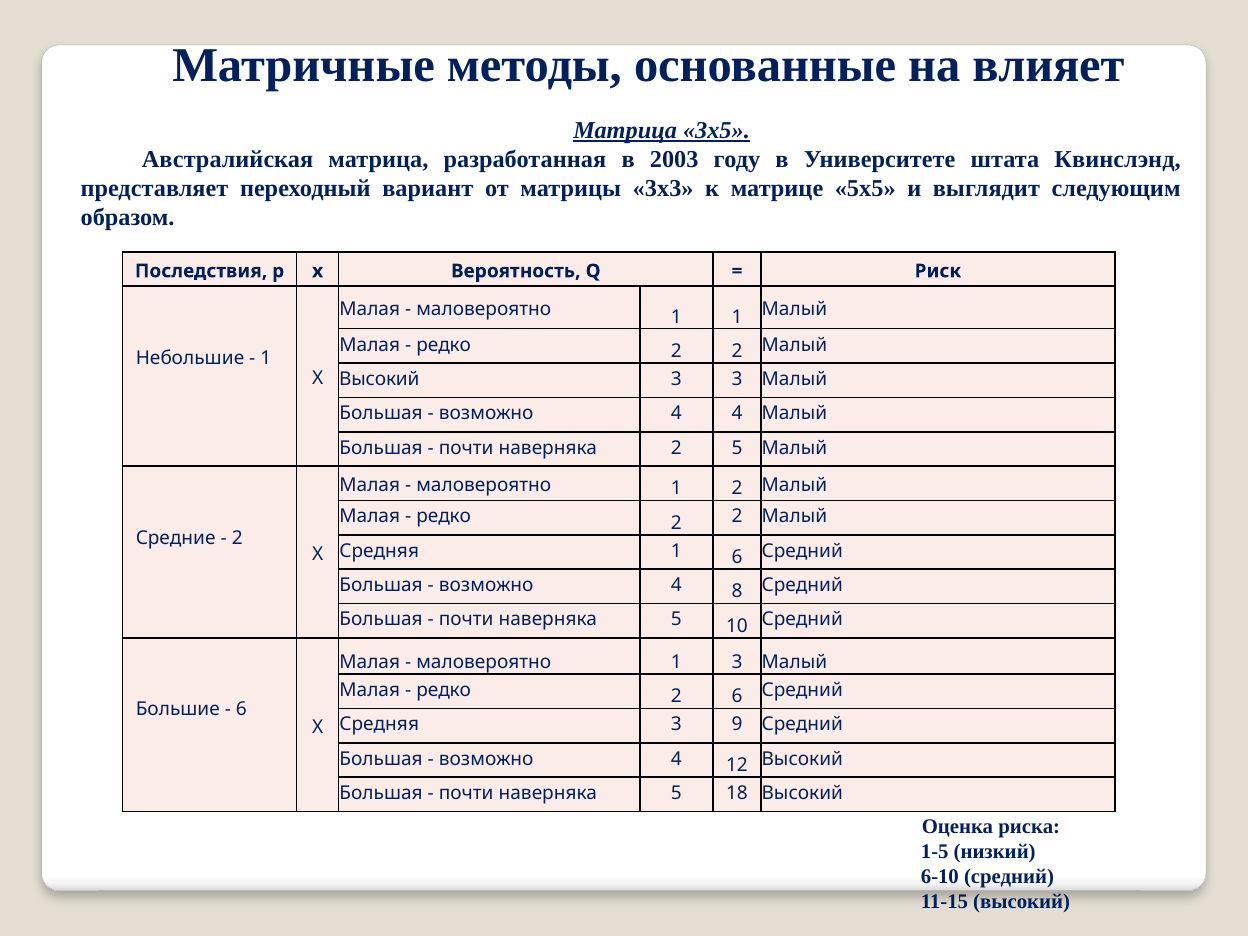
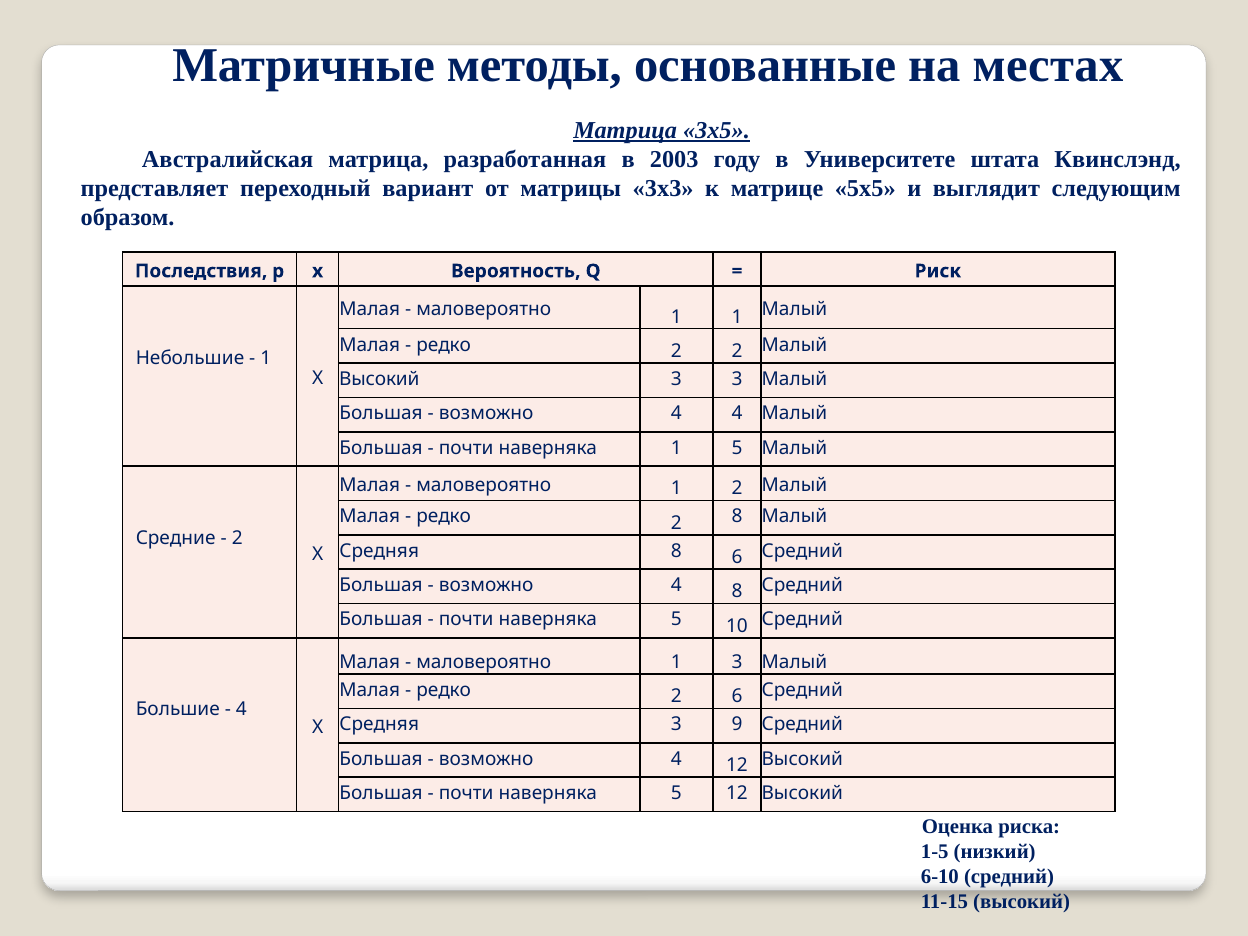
влияет: влияет -> местах (1048, 66)
наверняка 2: 2 -> 1 (676, 448)
2: 2 -> 8 (737, 516)
Средняя 1: 1 -> 8 (676, 551)
6: 6 -> 4 (241, 710)
5 18: 18 -> 12 (737, 793)
